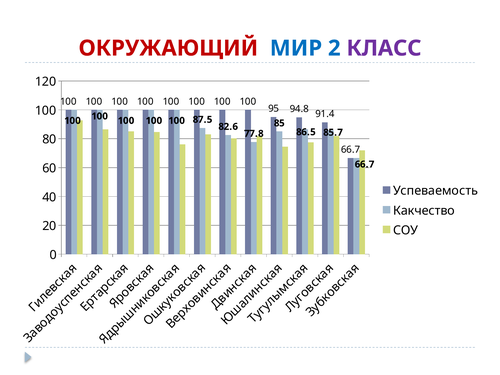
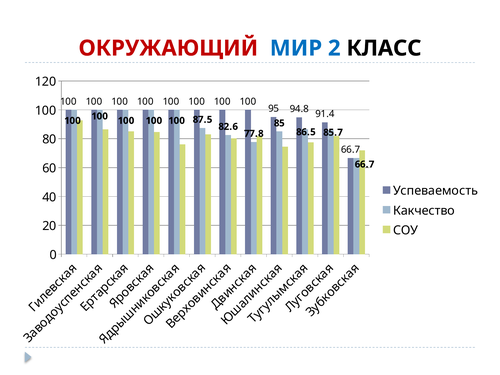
КЛАСС colour: purple -> black (384, 48)
